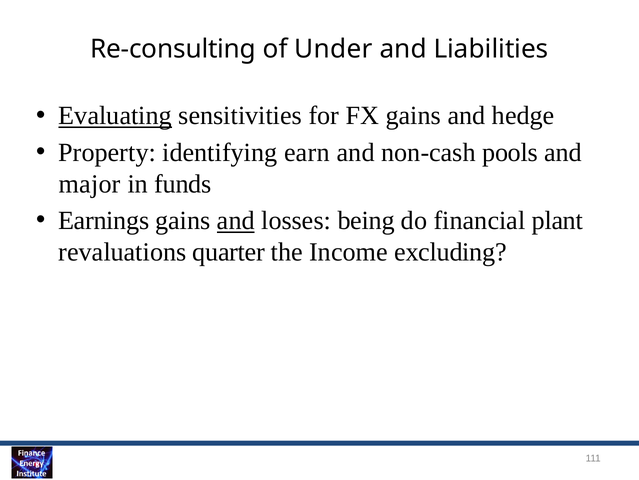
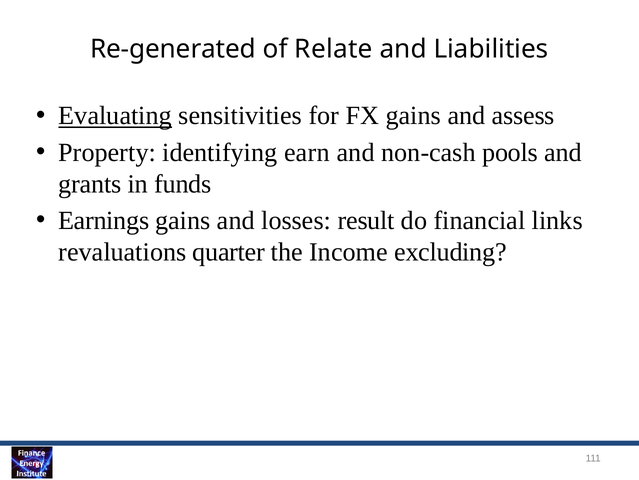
Re-consulting: Re-consulting -> Re-generated (173, 49)
Under: Under -> Relate (333, 49)
hedge: hedge -> assess (523, 116)
major: major -> grants (90, 184)
and underline: present -> none (236, 220)
being: being -> result (366, 220)
plant: plant -> links (557, 220)
